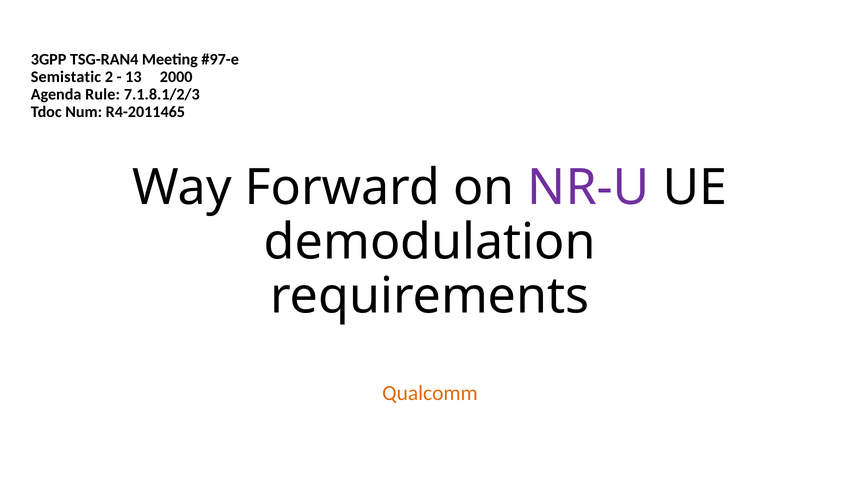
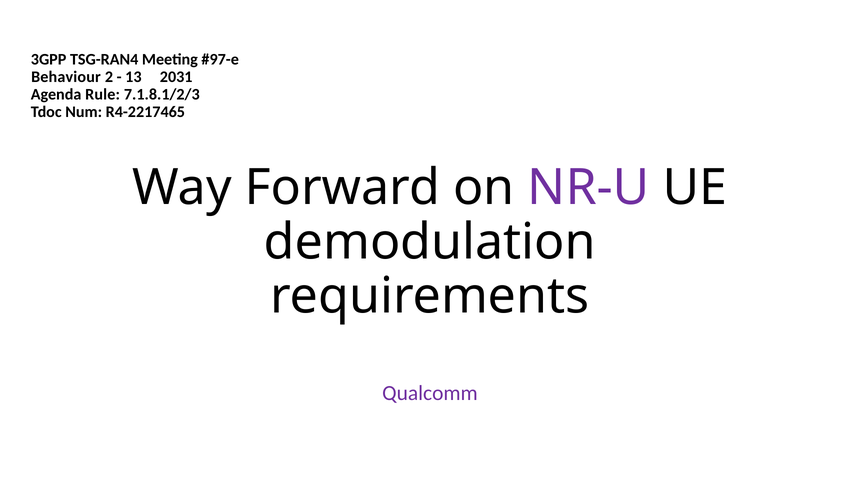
Semistatic: Semistatic -> Behaviour (66, 77)
2000: 2000 -> 2031 (176, 77)
R4-2011465: R4-2011465 -> R4-2217465 (145, 112)
Qualcomm colour: orange -> purple (430, 393)
